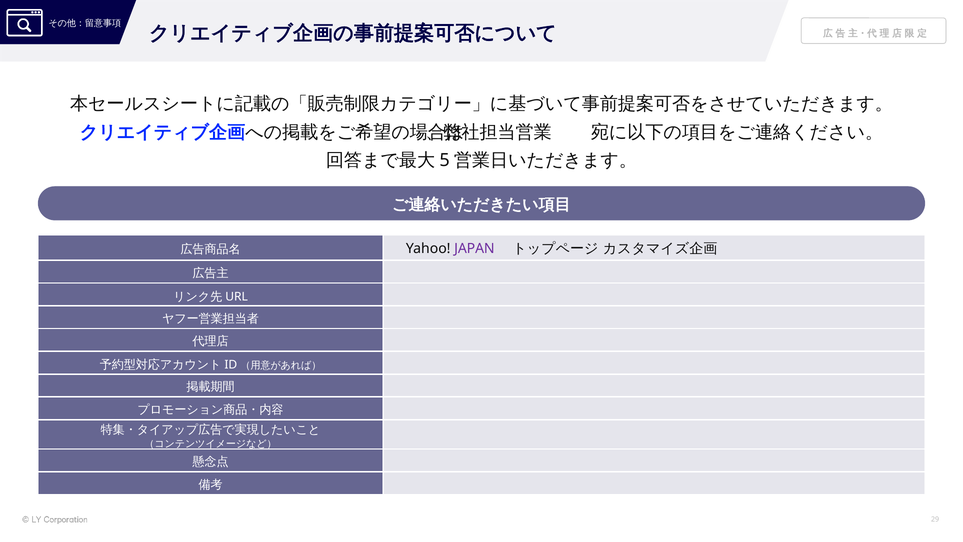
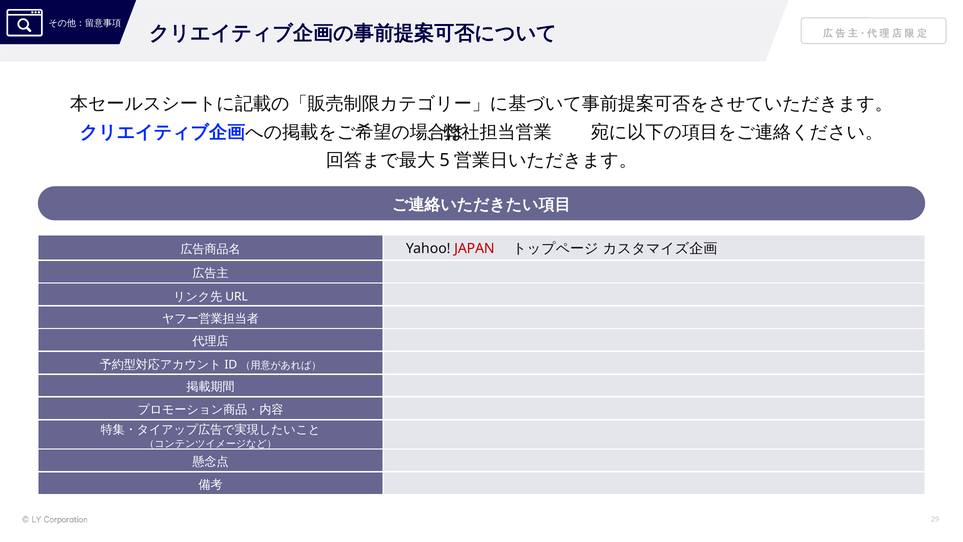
JAPAN colour: purple -> red (474, 248)
